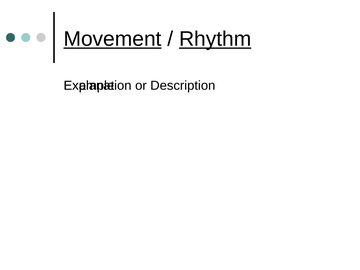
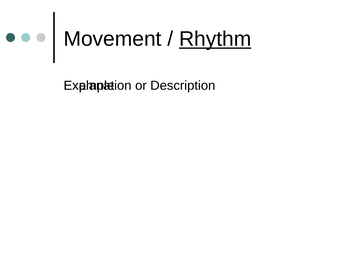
Movement underline: present -> none (113, 39)
